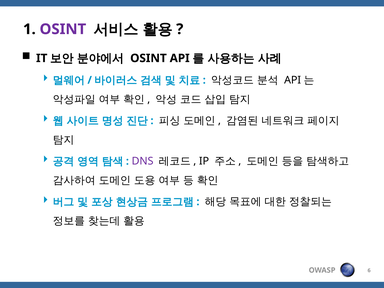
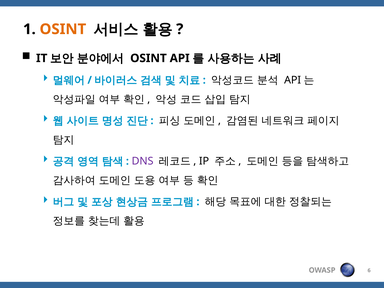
OSINT colour: purple -> orange (63, 29)
